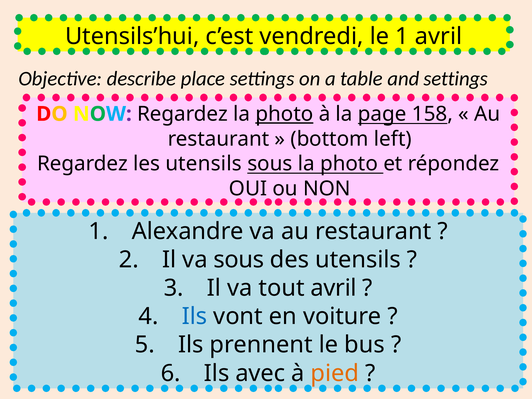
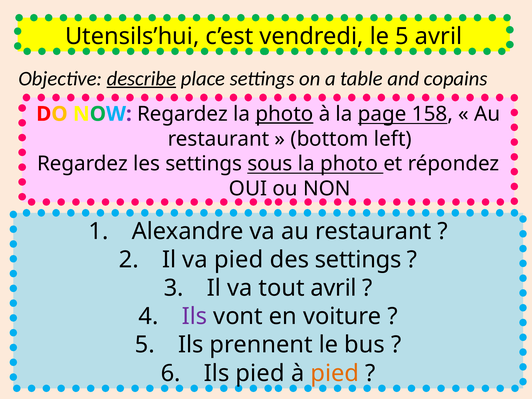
le 1: 1 -> 5 (402, 36)
describe underline: none -> present (141, 79)
and settings: settings -> copains (456, 79)
les utensils: utensils -> settings (204, 164)
va sous: sous -> pied (239, 260)
des utensils: utensils -> settings (358, 260)
Ils colour: blue -> purple (194, 316)
Ils avec: avec -> pied (260, 373)
